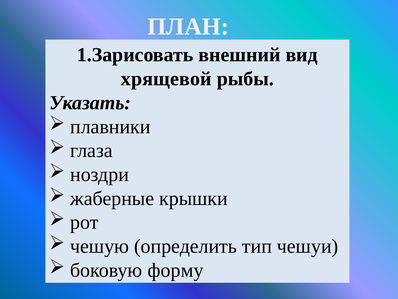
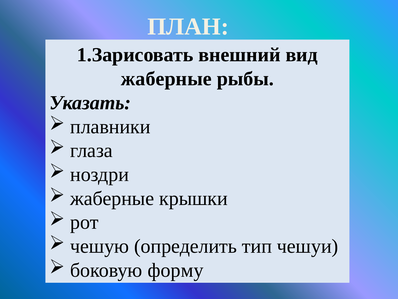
хрящевой: хрящевой -> жаберные (166, 79)
